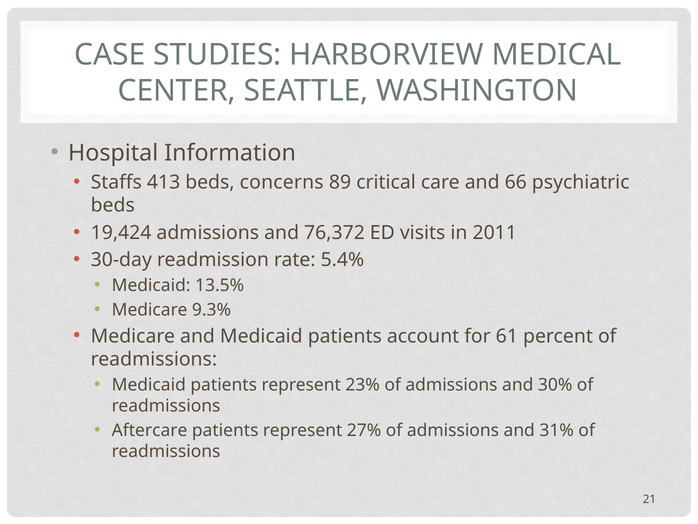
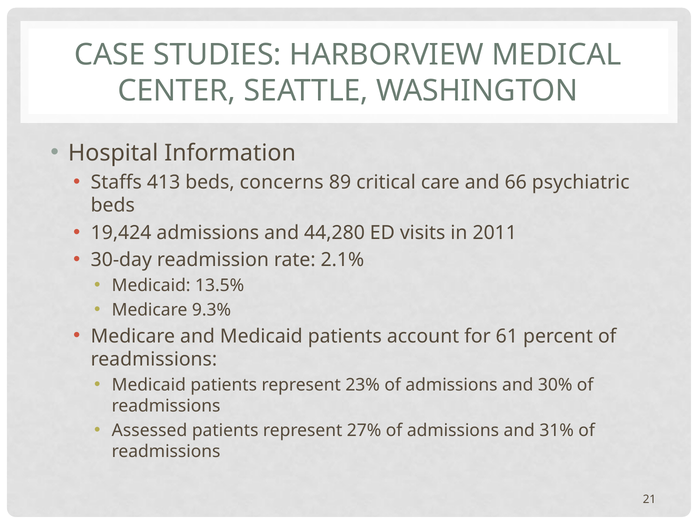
76,372: 76,372 -> 44,280 (334, 233)
5.4%: 5.4% -> 2.1% (342, 260)
Aftercare: Aftercare -> Assessed (149, 430)
